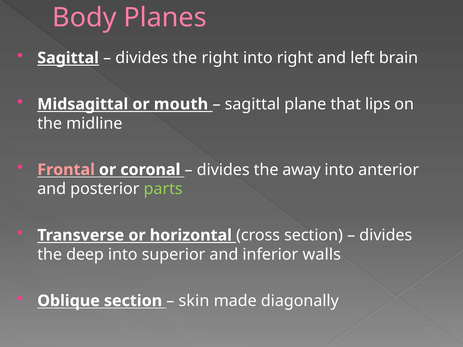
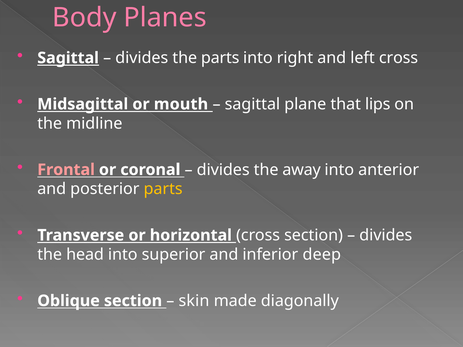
the right: right -> parts (220, 58)
left brain: brain -> cross (398, 58)
parts colour: light green -> yellow (163, 189)
deep: deep -> head (85, 255)
walls: walls -> deep (322, 255)
